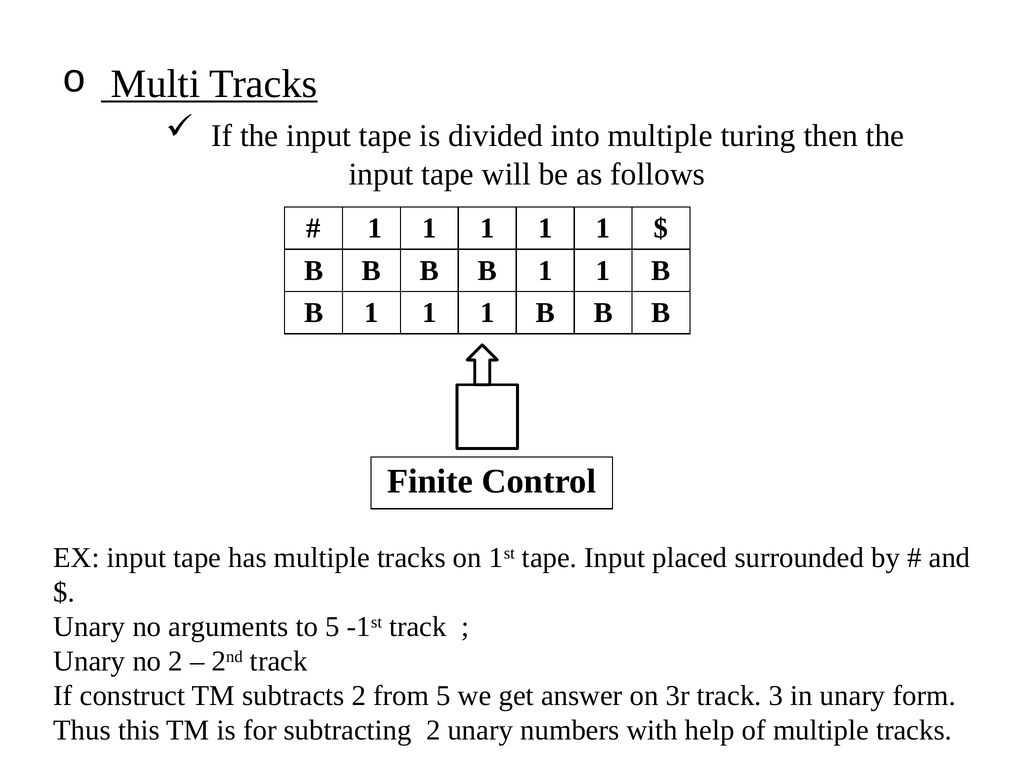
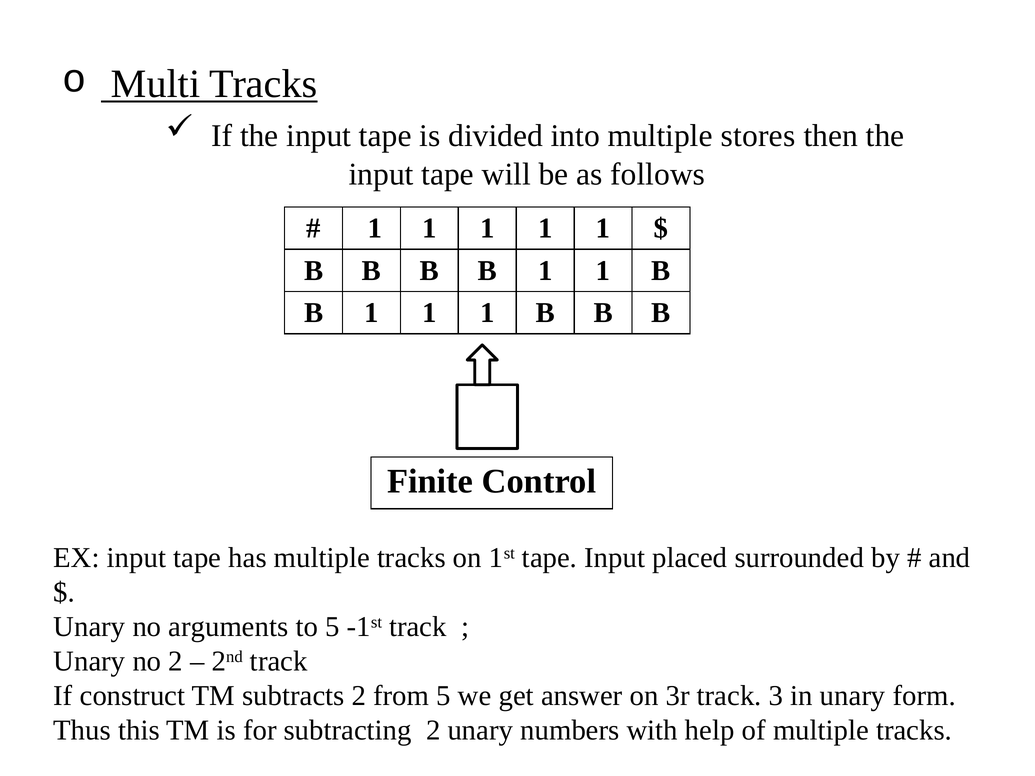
turing: turing -> stores (758, 136)
